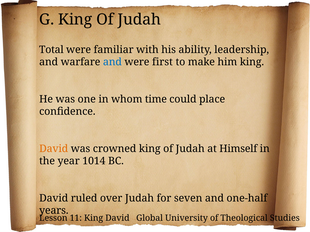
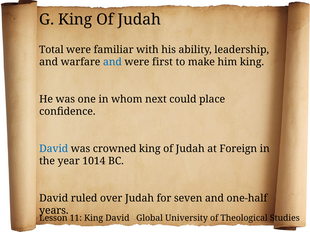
time: time -> next (156, 99)
David colour: orange -> blue (54, 149)
Himself: Himself -> Foreign (238, 149)
